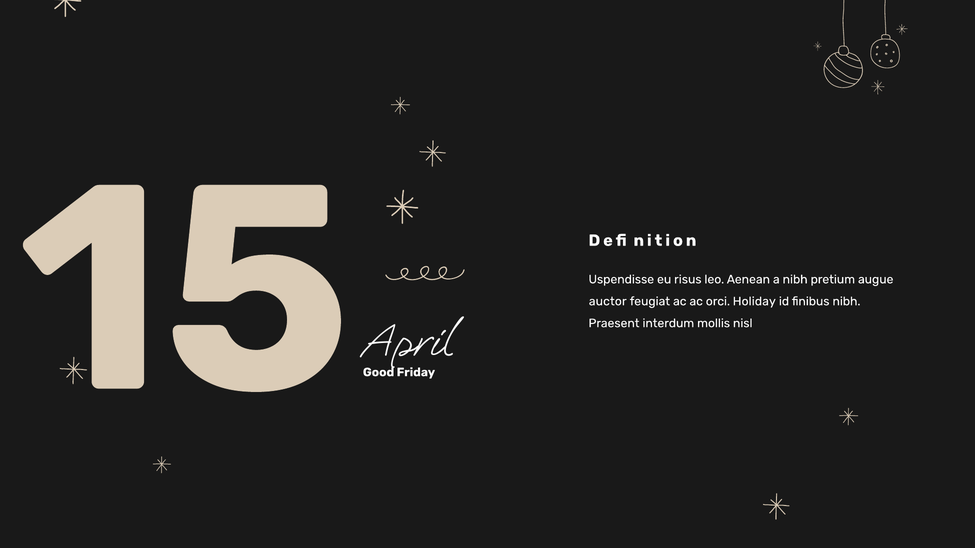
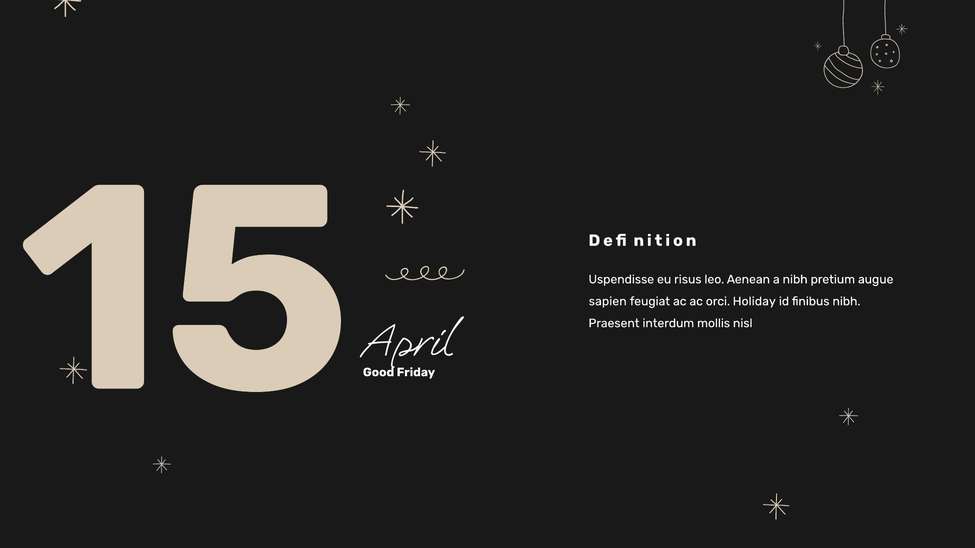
auctor: auctor -> sapien (608, 302)
